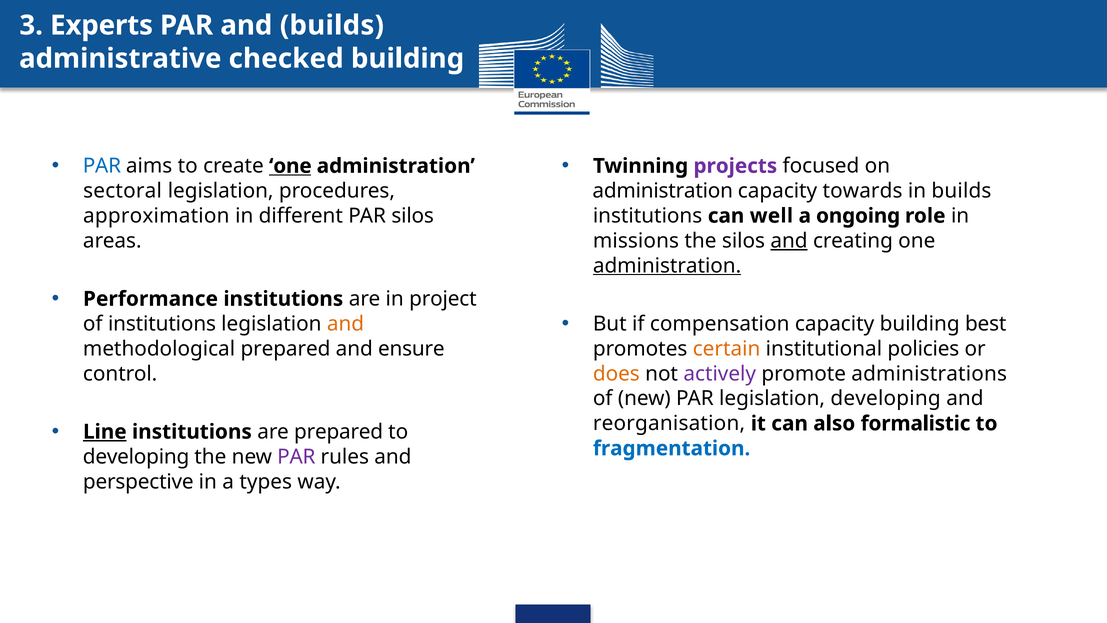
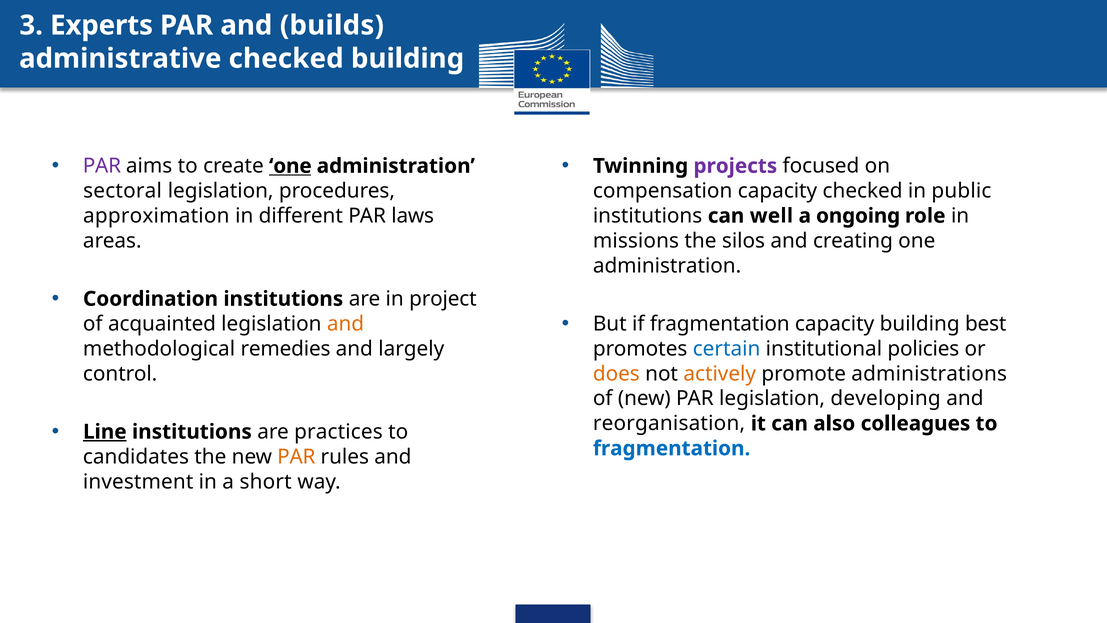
PAR colour: blue -> purple (102, 166)
administration: administration -> compensation (663, 191)
capacity towards: towards -> checked (863, 191)
in builds: builds -> public (961, 191)
PAR silos: silos -> laws (413, 216)
and underline: present -> none (789, 241)
administration underline: present -> none (667, 266)
Performance: Performance -> Coordination (151, 299)
if compensation: compensation -> fragmentation (720, 324)
of institutions: institutions -> acquainted (162, 324)
methodological prepared: prepared -> remedies (285, 349)
ensure: ensure -> largely (411, 349)
certain colour: orange -> blue (727, 349)
actively colour: purple -> orange (720, 373)
formalistic: formalistic -> colleagues (915, 423)
are prepared: prepared -> practices (338, 432)
developing: developing -> candidates (136, 457)
PAR colour: purple -> orange (296, 457)
perspective: perspective -> investment (138, 481)
types: types -> short (266, 481)
